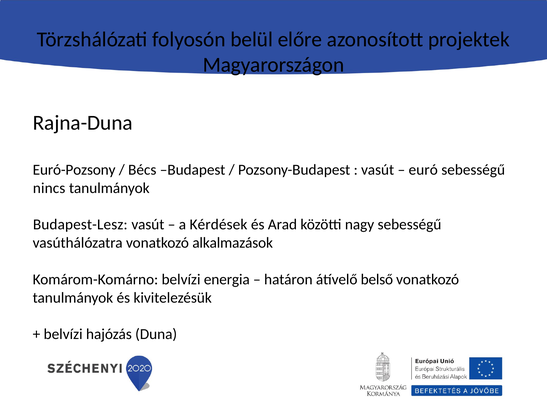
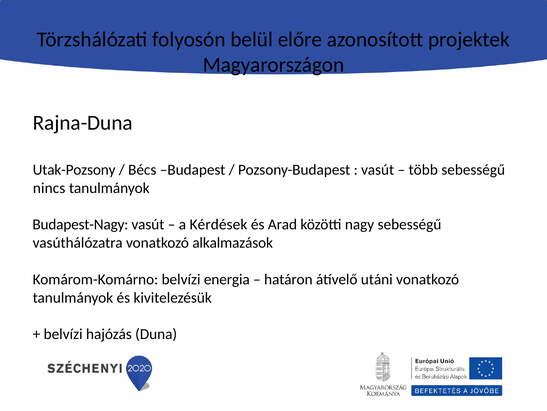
Euró-Pozsony: Euró-Pozsony -> Utak-Pozsony (74, 169)
euró: euró -> több (423, 169)
Budapest-Lesz: Budapest-Lesz -> Budapest-Nagy (80, 224)
belső: belső -> utáni (377, 279)
